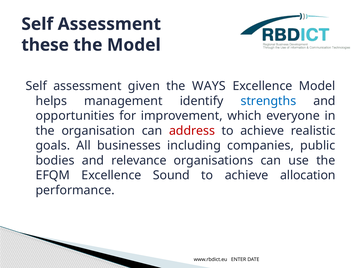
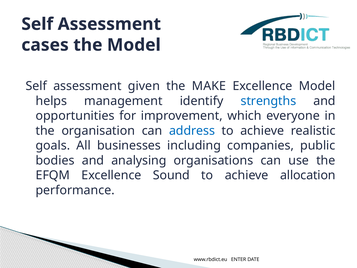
these: these -> cases (45, 45)
WAYS: WAYS -> MAKE (209, 86)
address colour: red -> blue (192, 131)
relevance: relevance -> analysing (139, 160)
